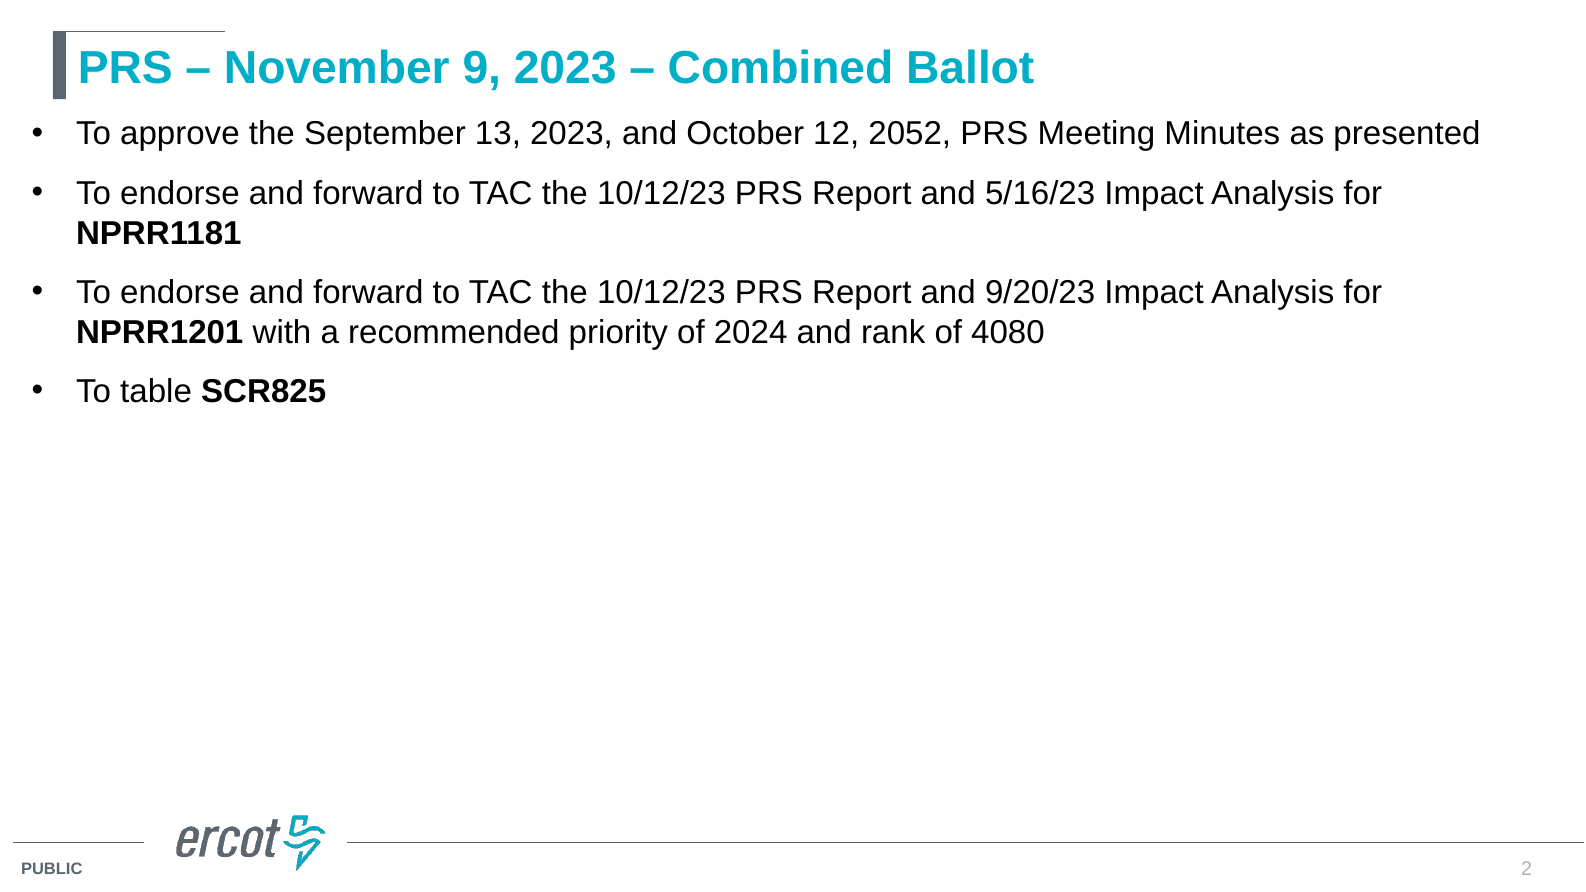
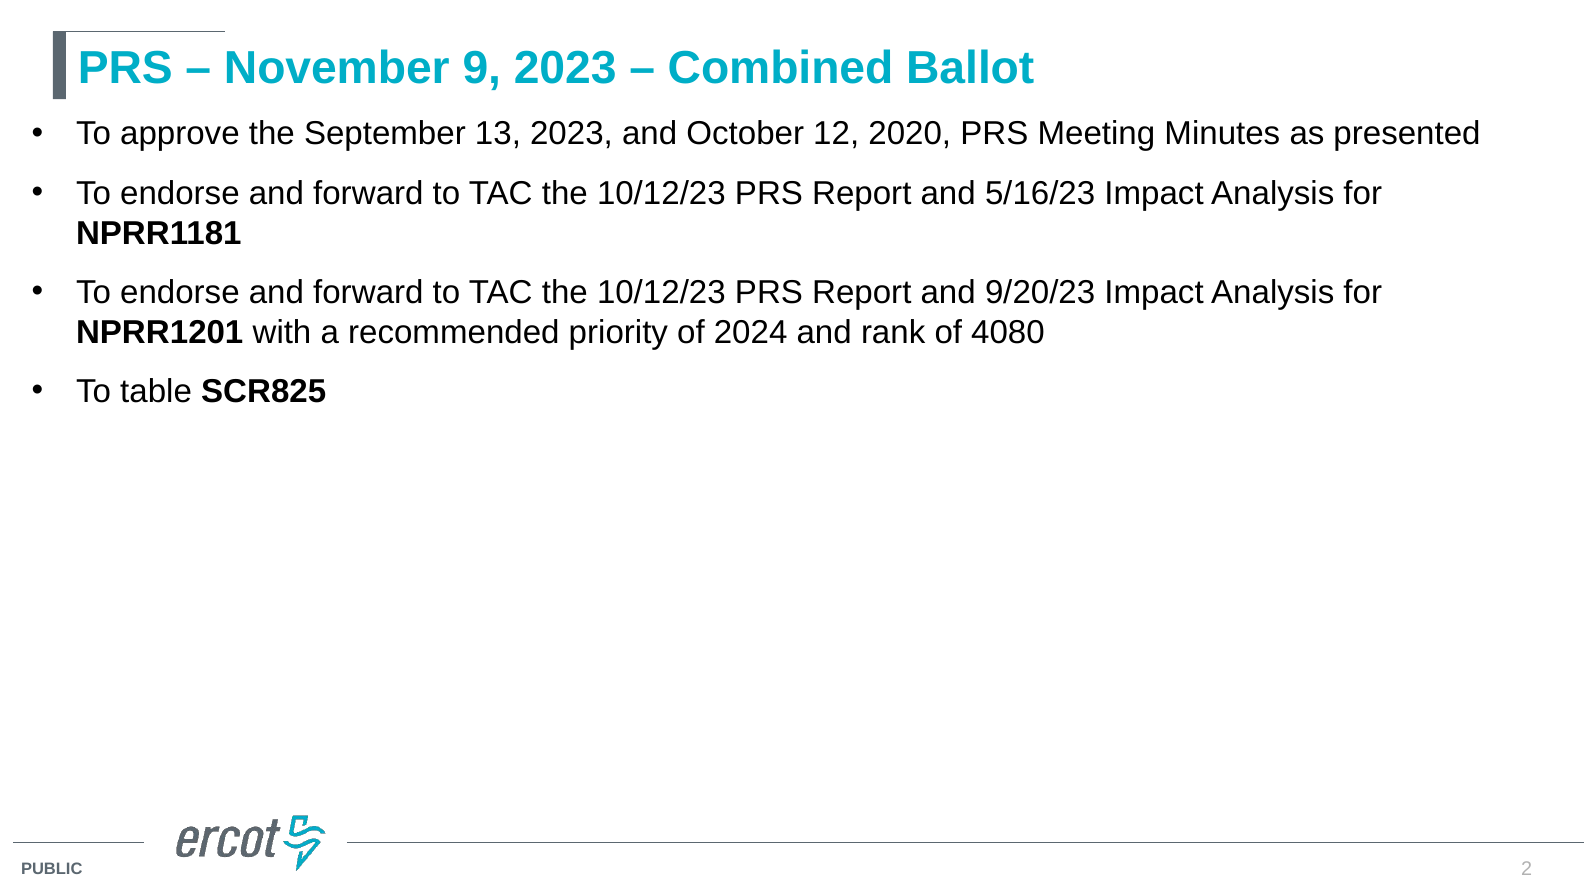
2052: 2052 -> 2020 (910, 134)
